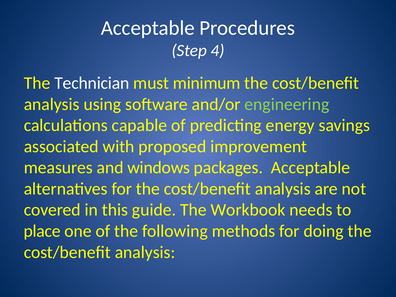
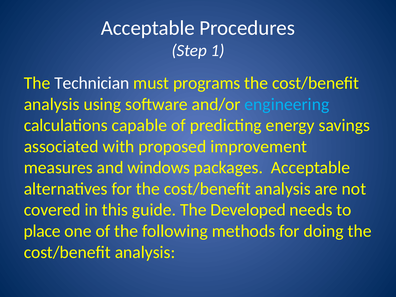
4: 4 -> 1 (218, 50)
minimum: minimum -> programs (207, 83)
engineering colour: light green -> light blue (287, 104)
Workbook: Workbook -> Developed (248, 210)
